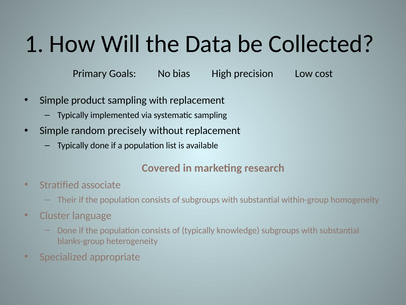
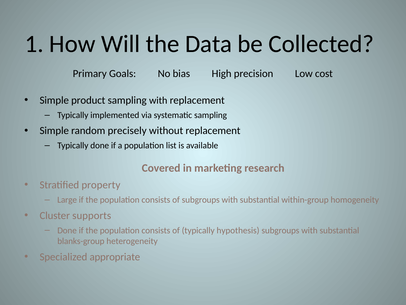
associate: associate -> property (101, 185)
Their: Their -> Large (67, 200)
language: language -> supports (92, 215)
knowledge: knowledge -> hypothesis (238, 230)
